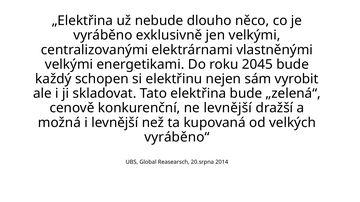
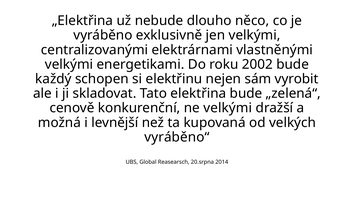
2045: 2045 -> 2002 (257, 65)
ne levnější: levnější -> velkými (228, 108)
